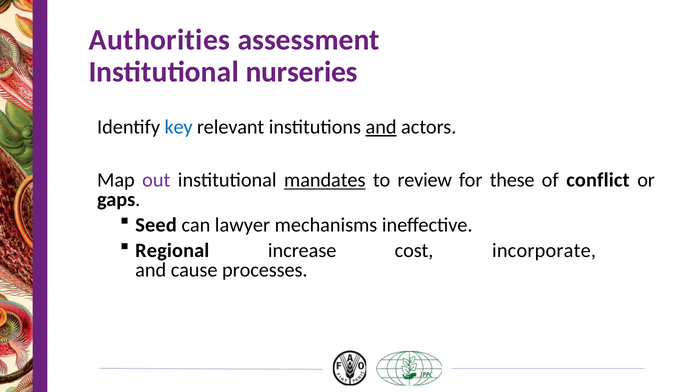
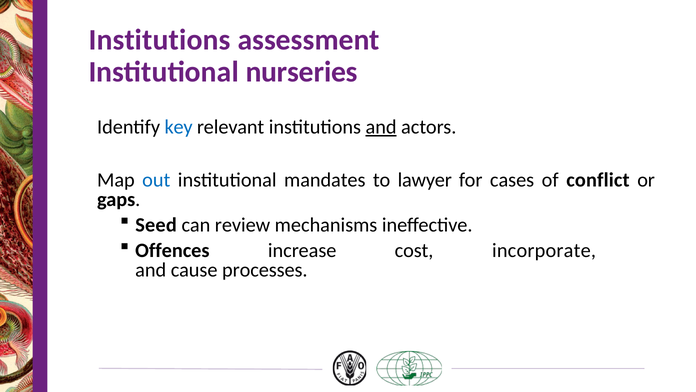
Authorities: Authorities -> Institutions (160, 40)
out colour: purple -> blue (156, 180)
mandates underline: present -> none (325, 180)
review: review -> lawyer (425, 180)
these: these -> cases (512, 180)
lawyer: lawyer -> review (243, 225)
Regional: Regional -> Offences (172, 250)
